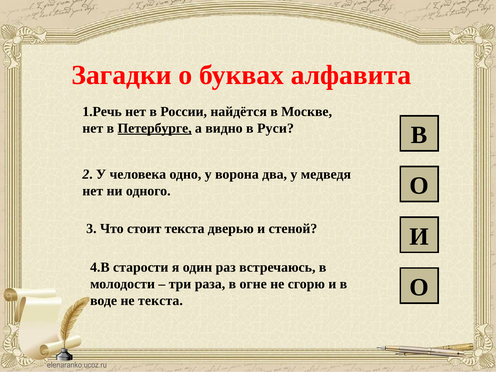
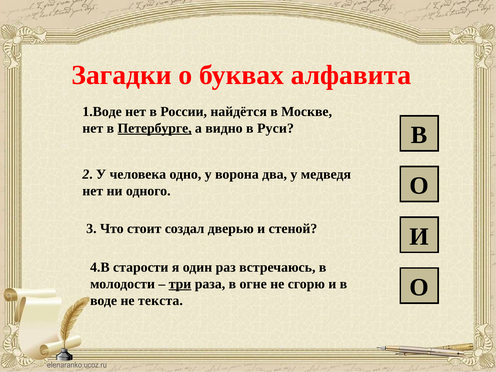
1.Речь: 1.Речь -> 1.Воде (102, 112)
стоит текста: текста -> создал (185, 229)
три underline: none -> present (180, 284)
